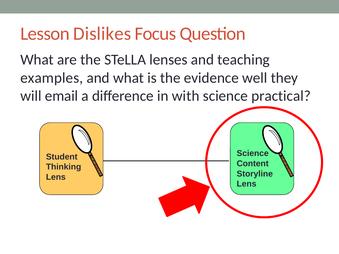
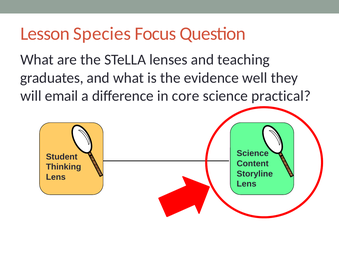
Dislikes: Dislikes -> Species (102, 34)
examples: examples -> graduates (52, 78)
with: with -> core (186, 96)
